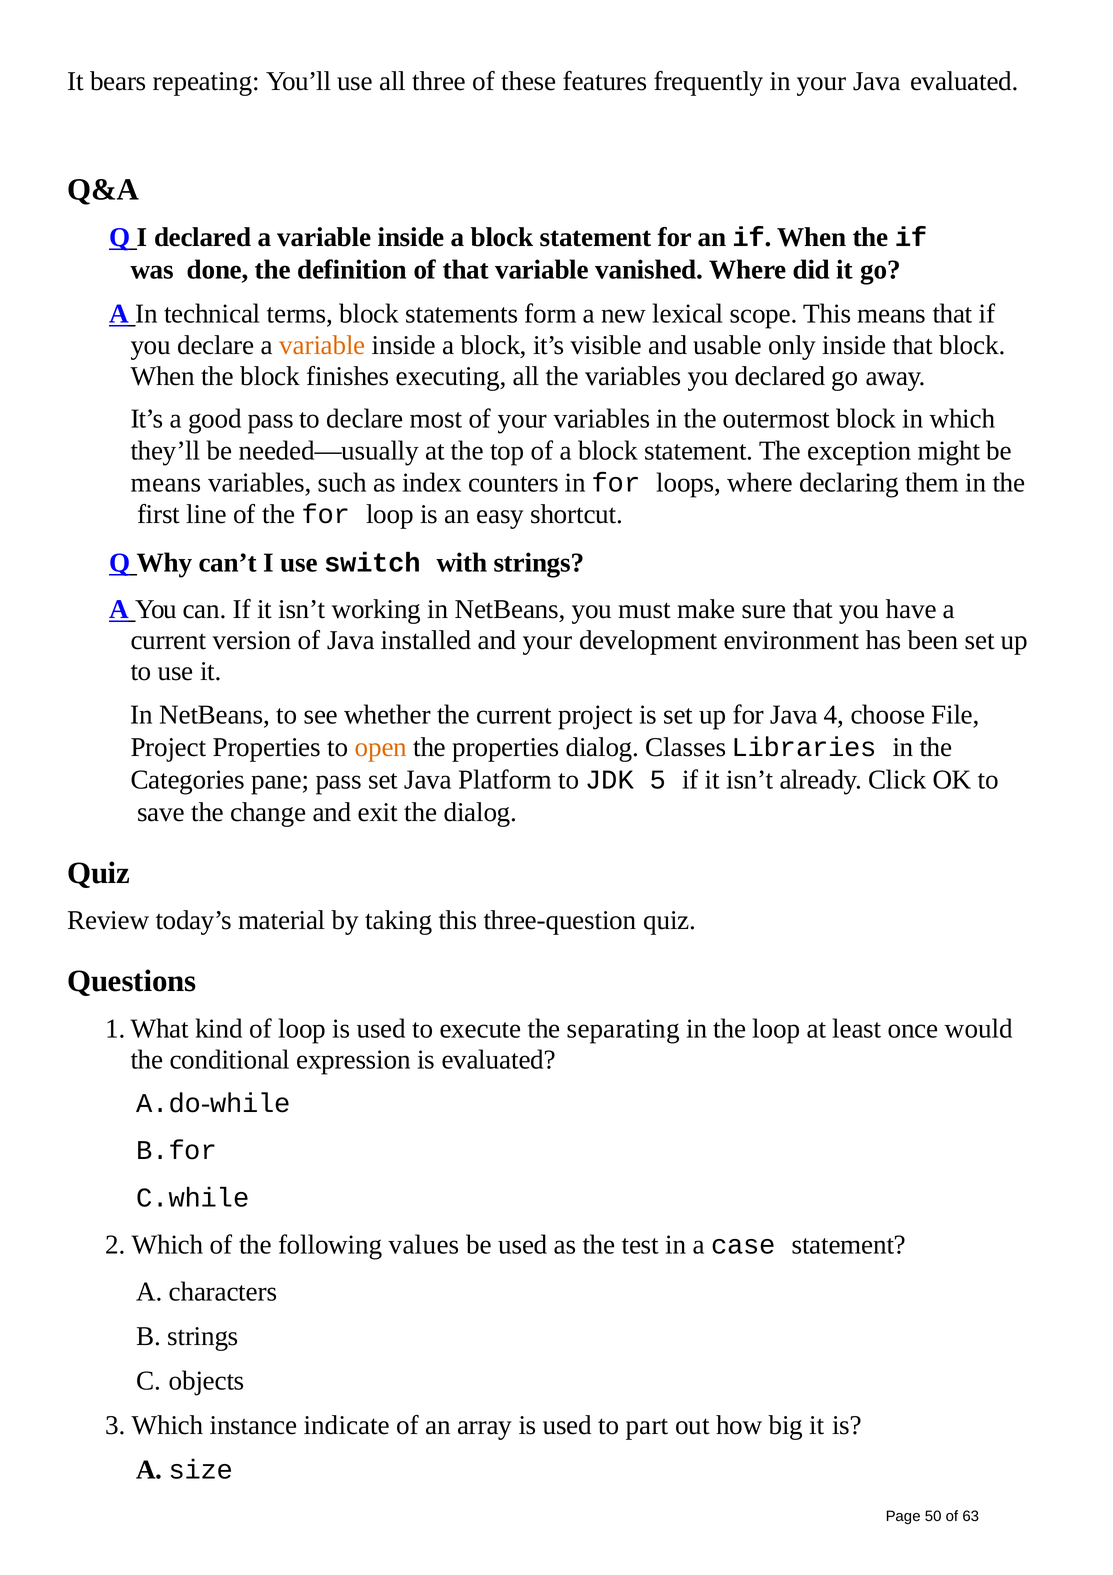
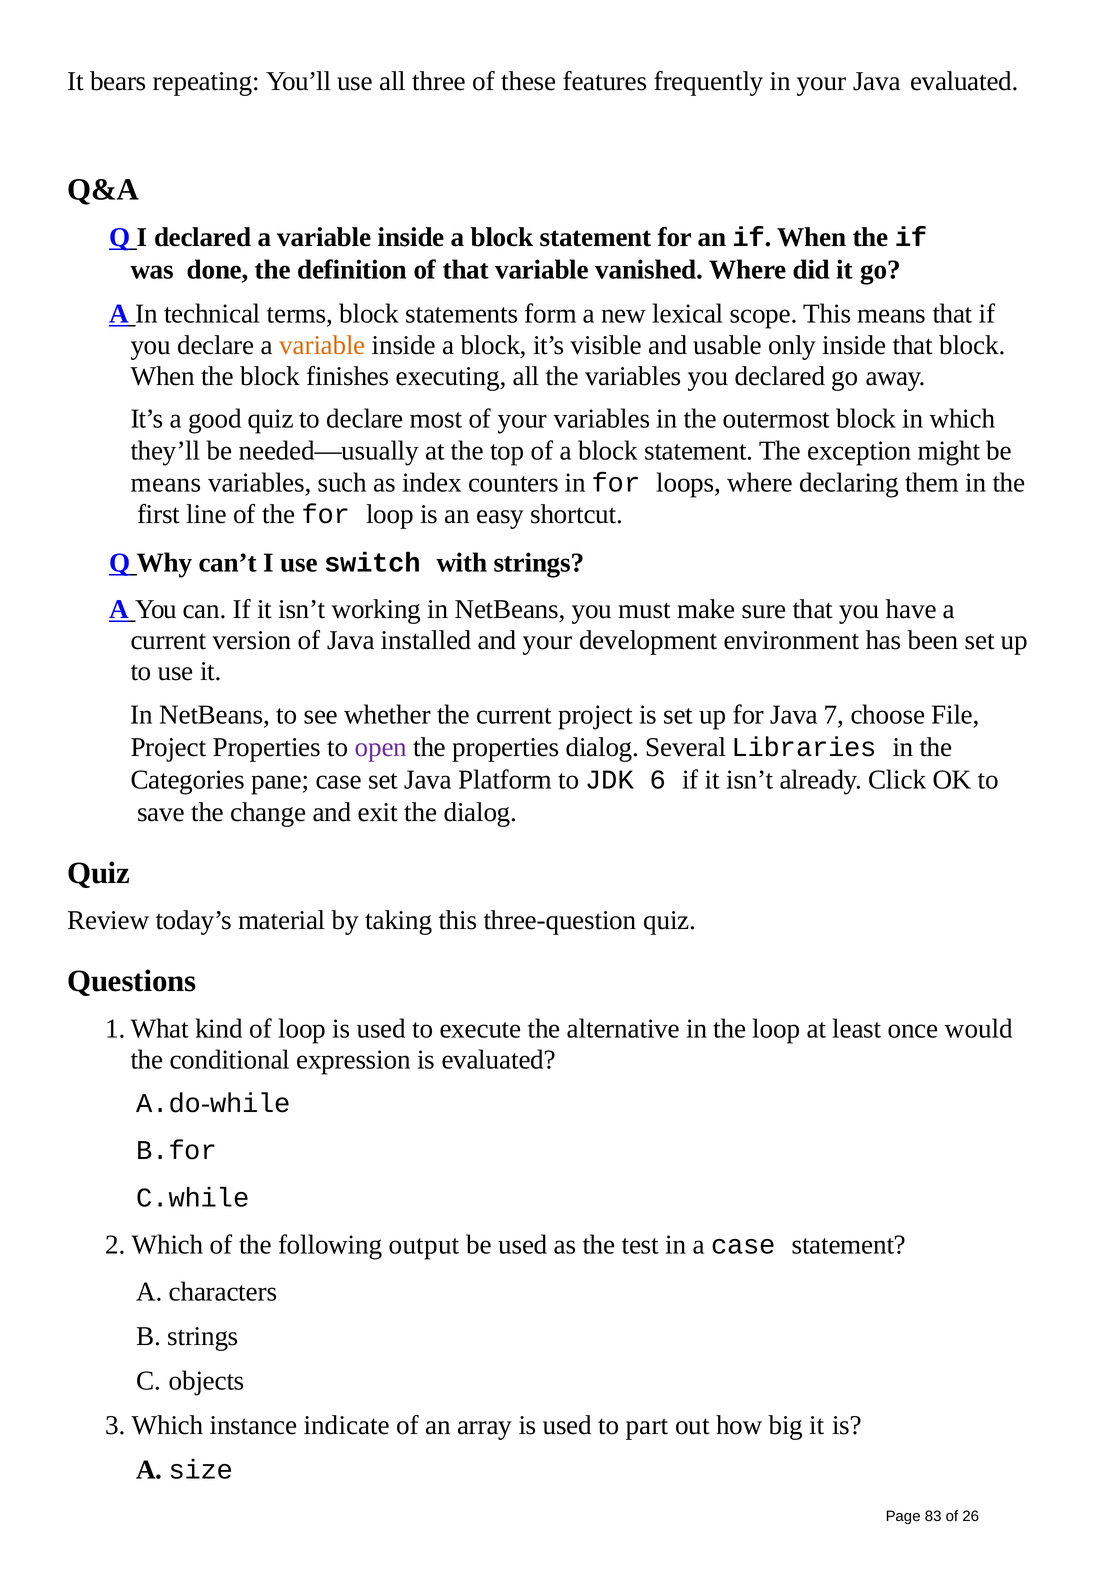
good pass: pass -> quiz (271, 419)
4: 4 -> 7 (834, 715)
open colour: orange -> purple (381, 747)
Classes: Classes -> Several (686, 747)
pane pass: pass -> case (339, 780)
5: 5 -> 6 (658, 780)
separating: separating -> alternative (623, 1029)
values: values -> output (424, 1245)
50: 50 -> 83 (933, 1516)
63: 63 -> 26 (971, 1516)
